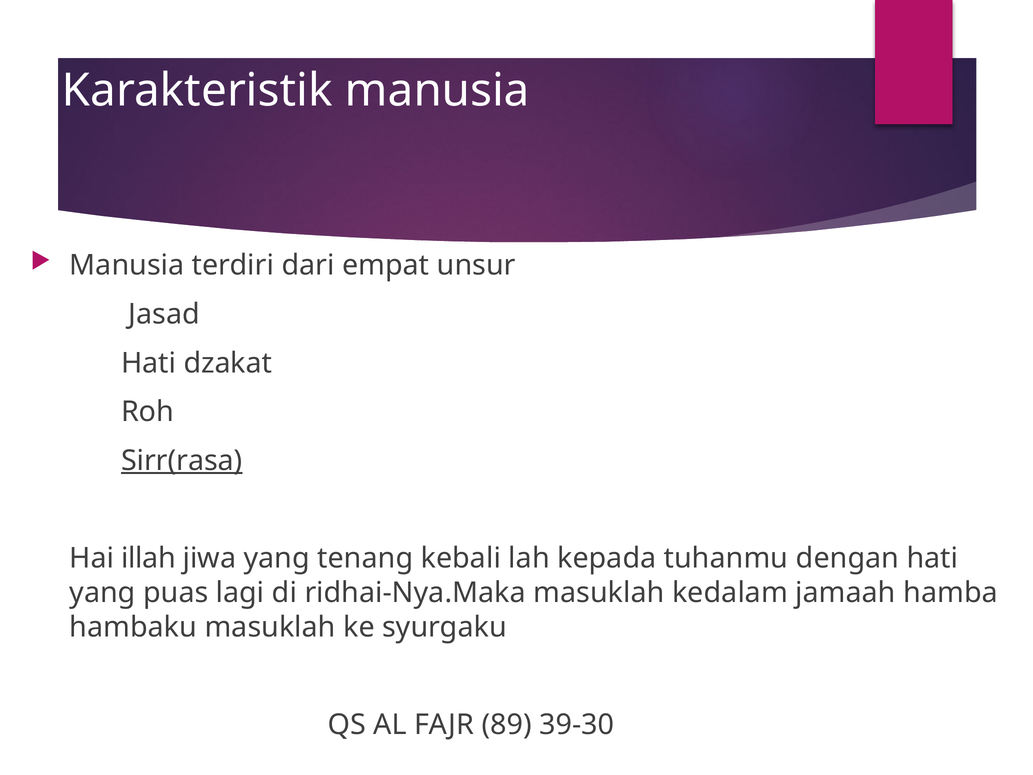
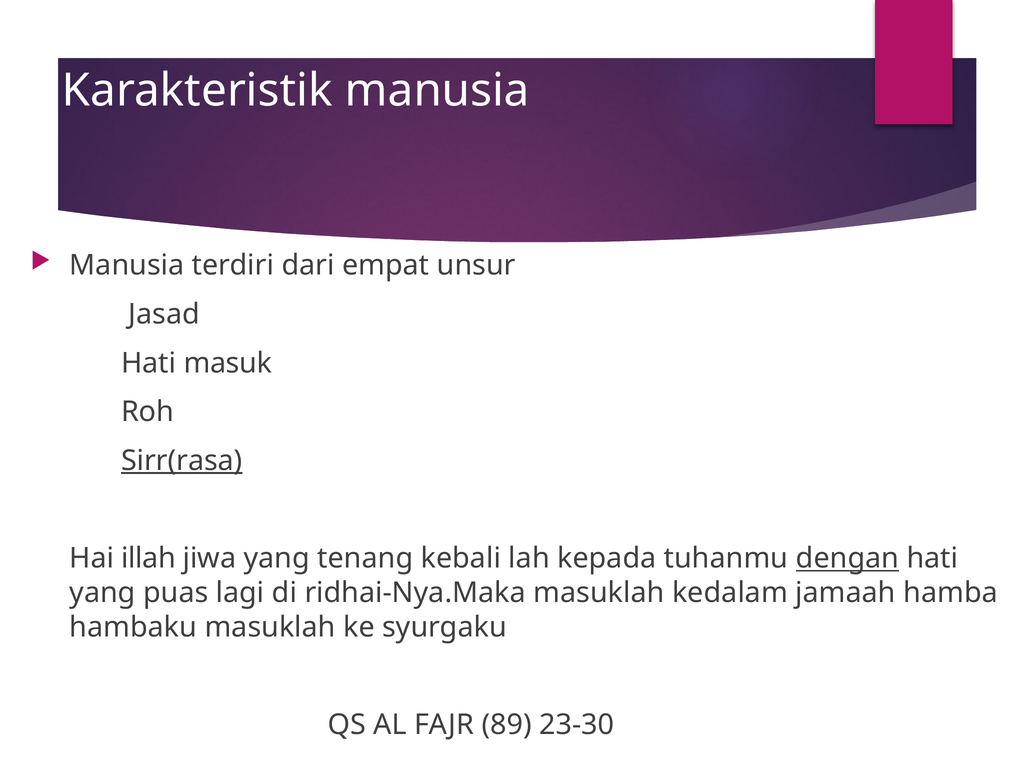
dzakat: dzakat -> masuk (228, 363)
dengan underline: none -> present (847, 558)
39-30: 39-30 -> 23-30 (577, 725)
